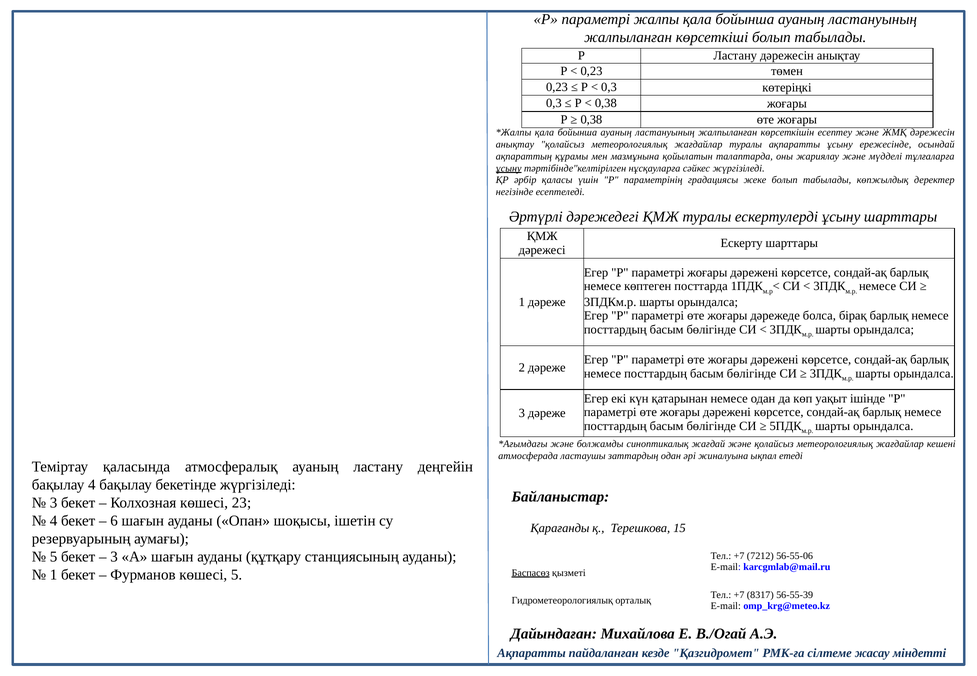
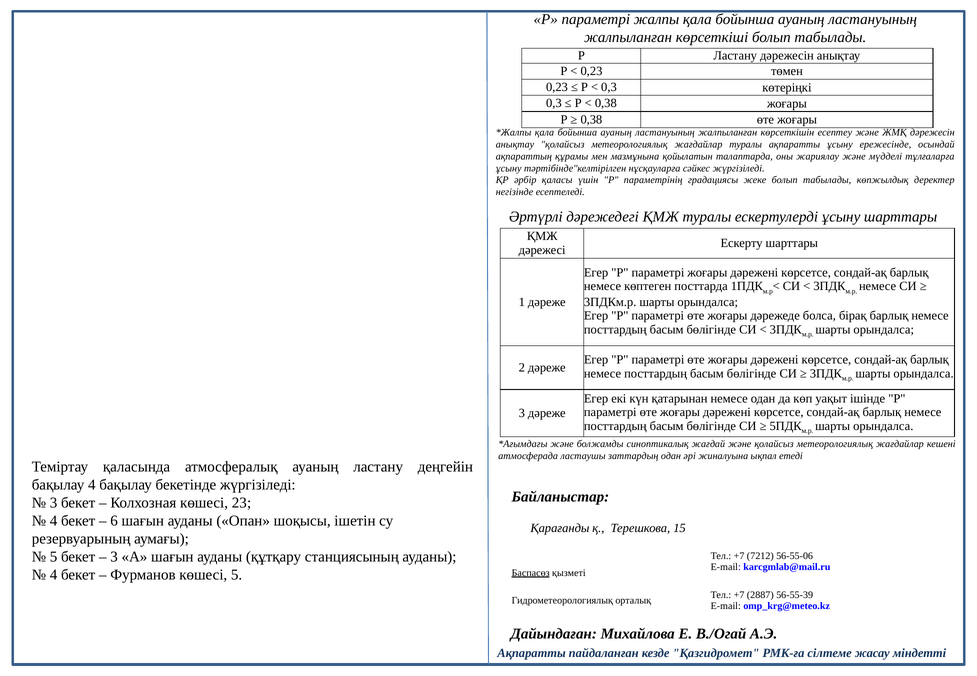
ұсыну underline: present -> none (509, 168)
1: 1 -> 4 (54, 575)
8317: 8317 -> 2887 (760, 595)
